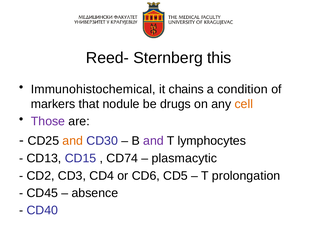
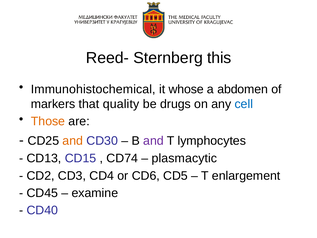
chains: chains -> whose (186, 89)
condition: condition -> abdomen (243, 89)
nodule: nodule -> quality (121, 104)
cell colour: orange -> blue (244, 104)
Those colour: purple -> orange (48, 121)
prolongation: prolongation -> enlargement (246, 175)
absence: absence -> examine (95, 193)
